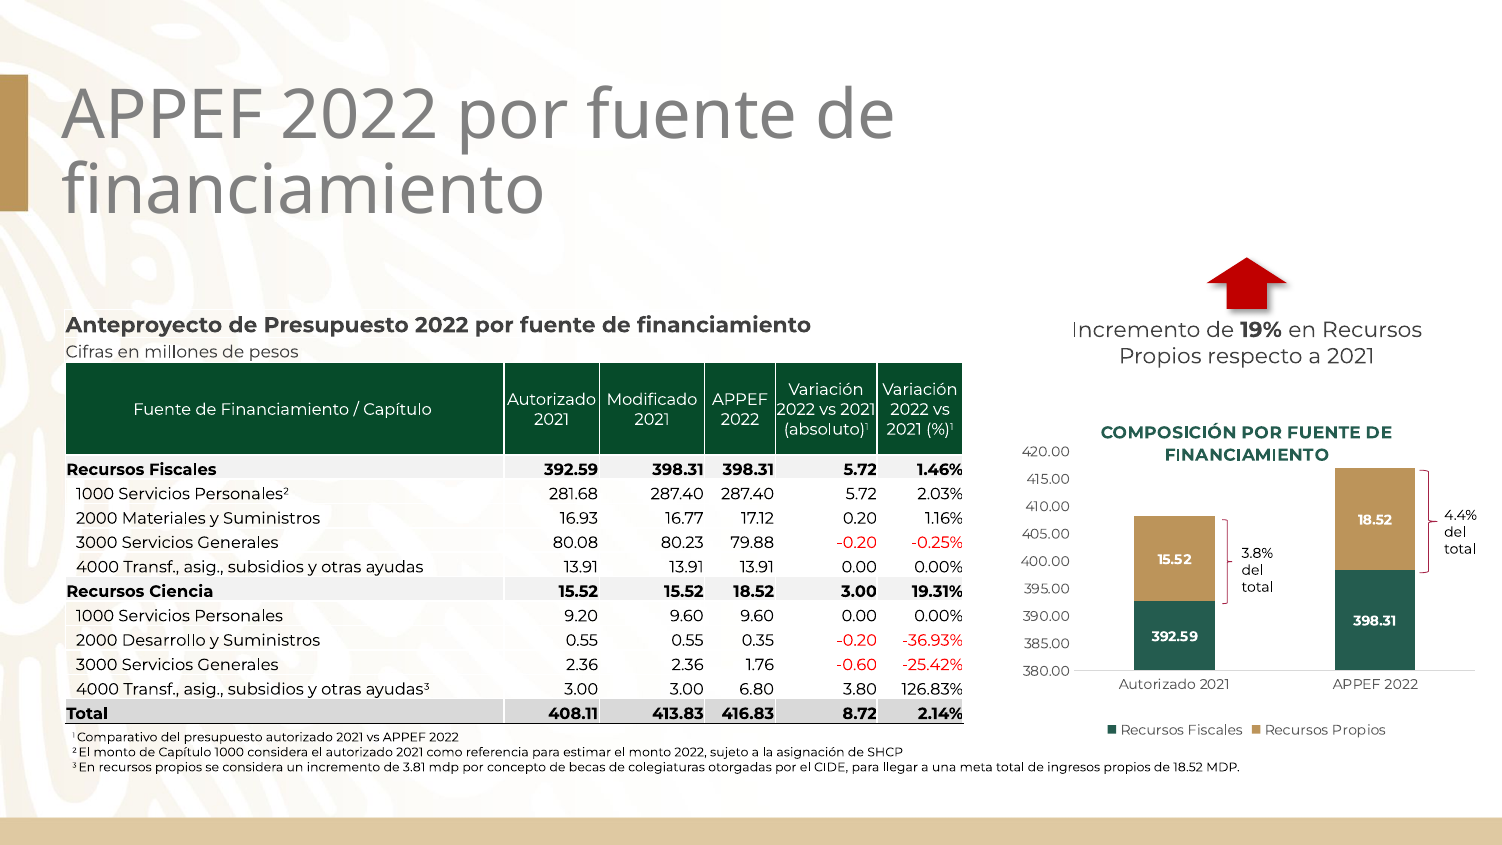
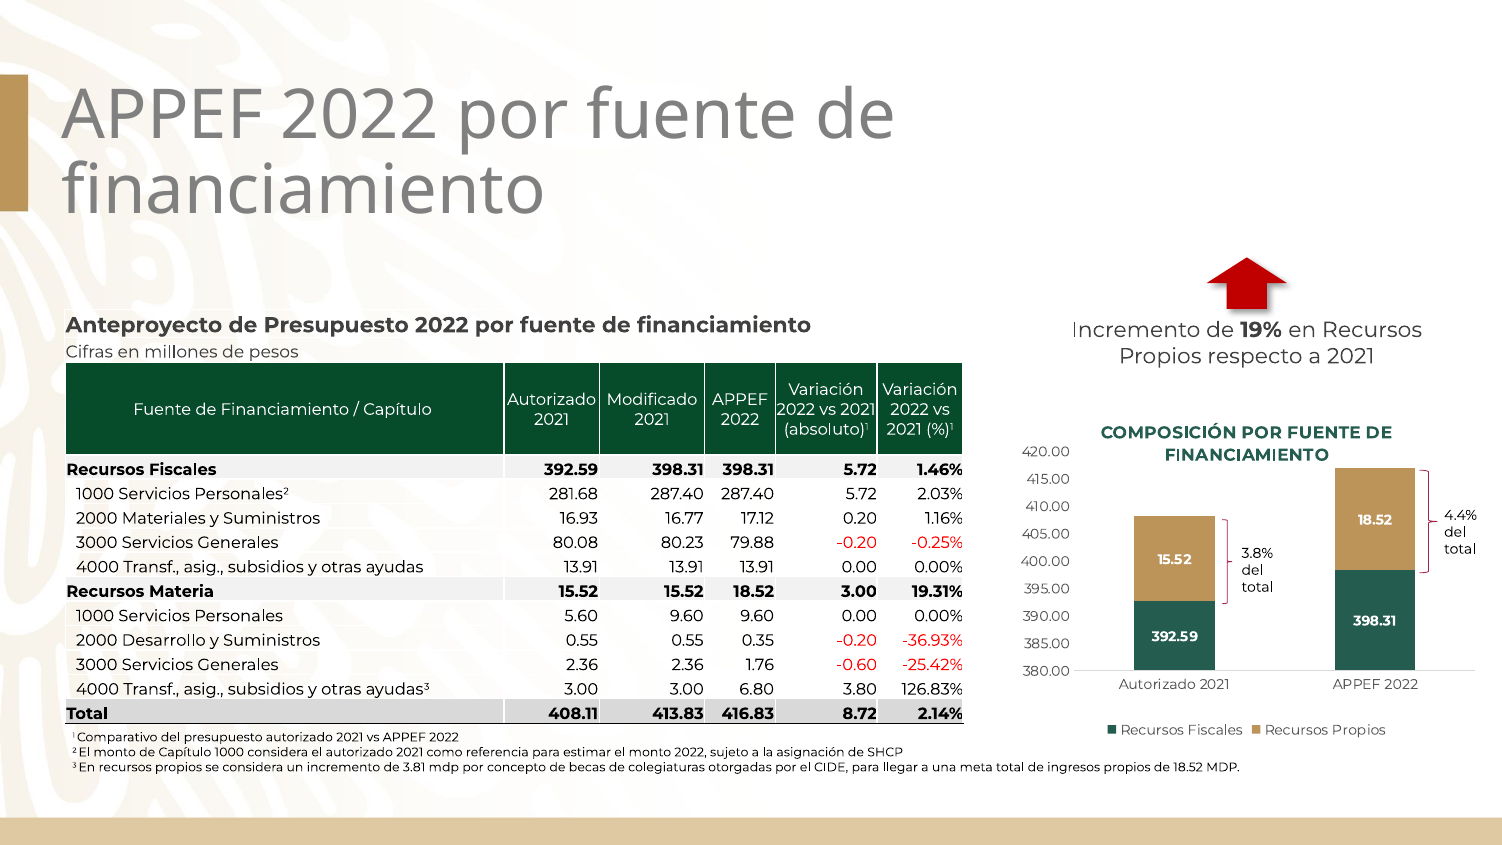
Ciencia: Ciencia -> Materia (181, 591)
9.20: 9.20 -> 5.60 (581, 616)
